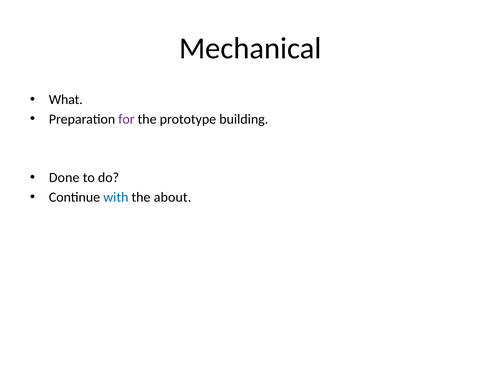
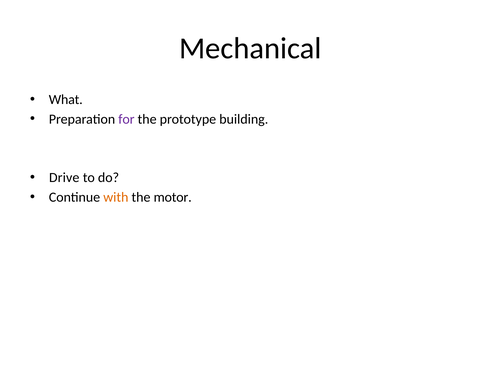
Done: Done -> Drive (64, 178)
with colour: blue -> orange (116, 197)
about: about -> motor (173, 197)
